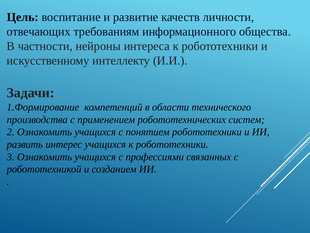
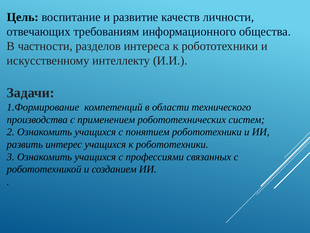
нейроны: нейроны -> разделов (98, 46)
